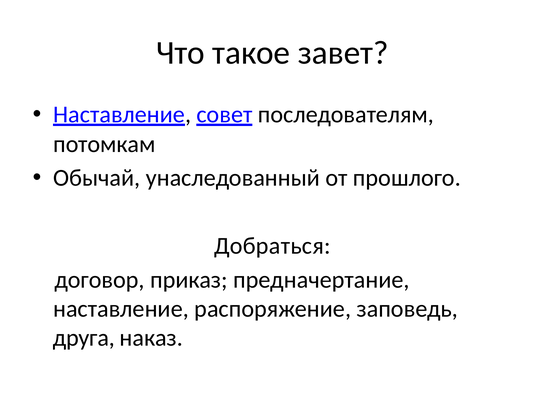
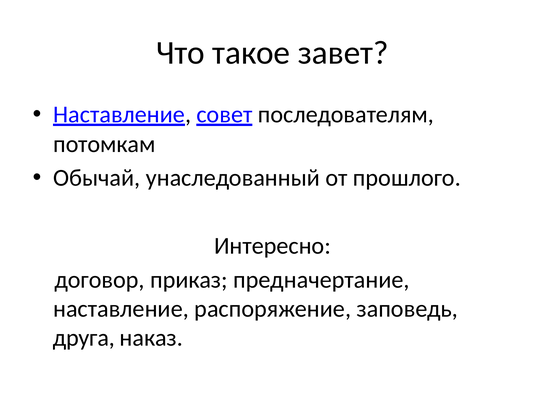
Добраться: Добраться -> Интересно (272, 246)
